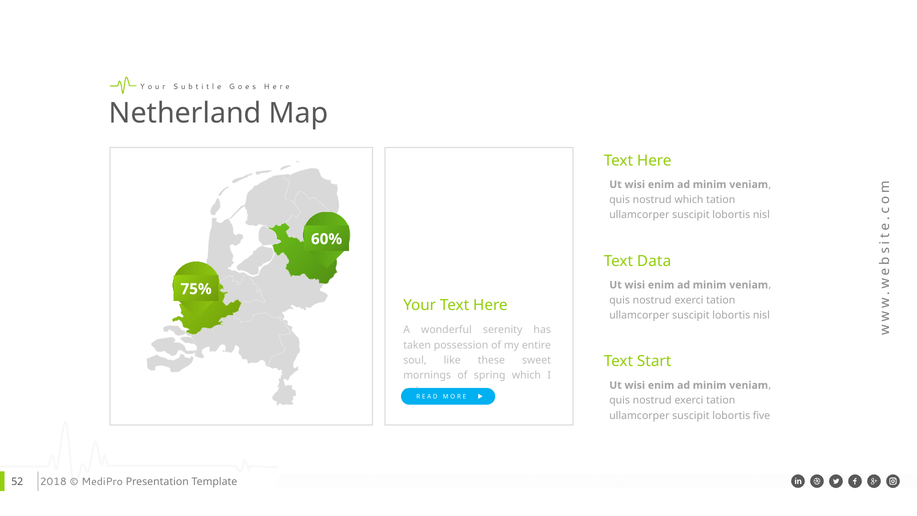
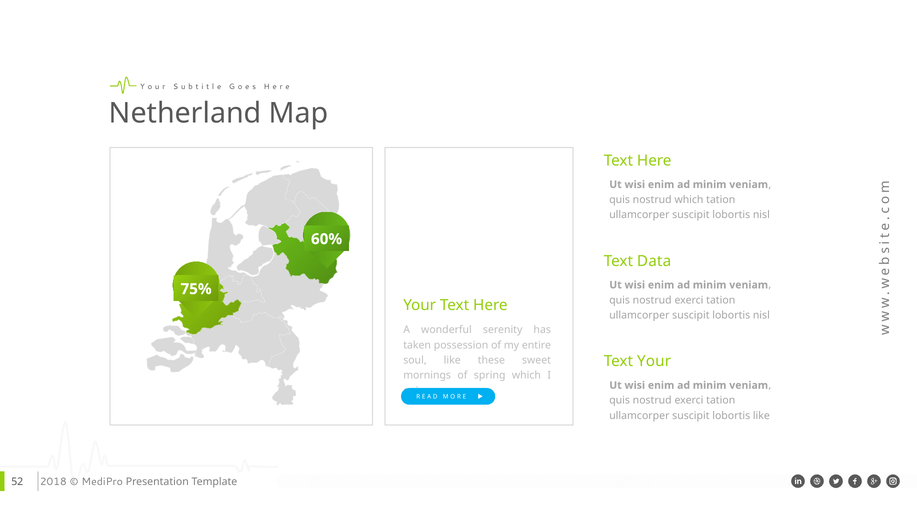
Text Start: Start -> Your (654, 361)
lobortis five: five -> like (761, 415)
